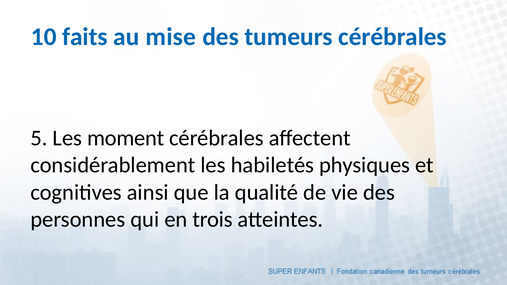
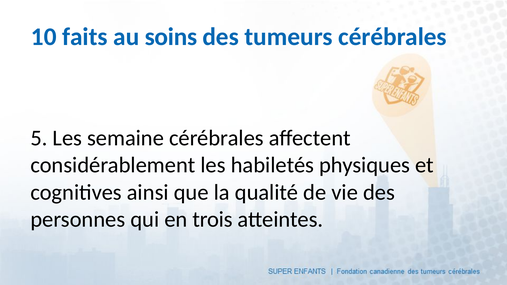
mise: mise -> soins (171, 37)
moment: moment -> semaine (126, 138)
